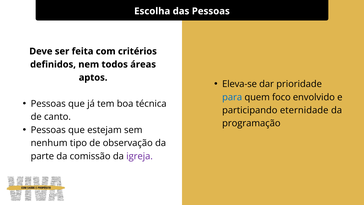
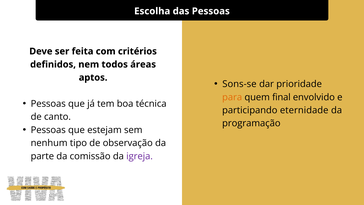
Eleva-se: Eleva-se -> Sons-se (239, 84)
para colour: blue -> orange (232, 97)
foco: foco -> final (281, 97)
